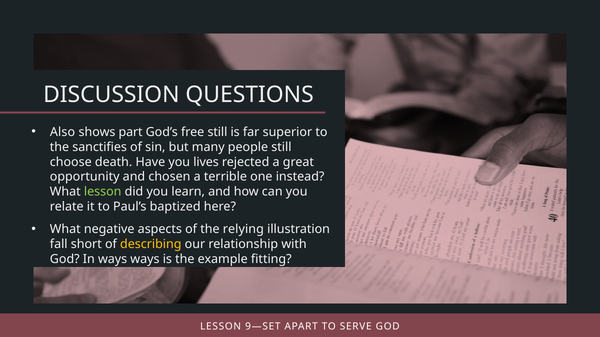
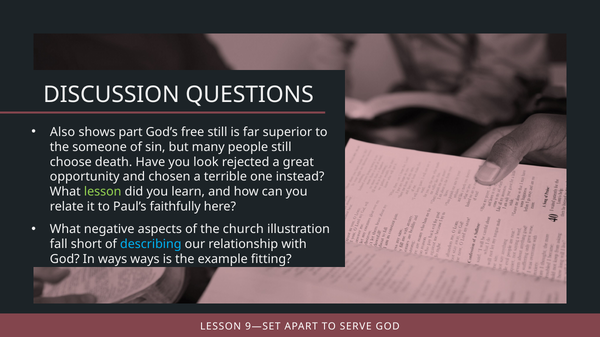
sanctifies: sanctifies -> someone (100, 147)
lives: lives -> look (206, 162)
baptized: baptized -> faithfully (175, 207)
relying: relying -> church (243, 230)
describing colour: yellow -> light blue (151, 245)
